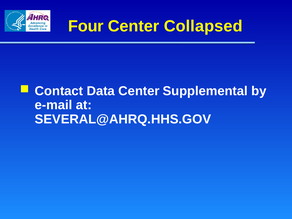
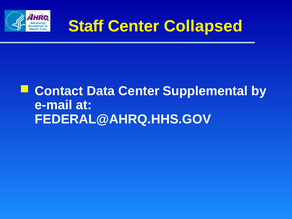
Four: Four -> Staff (86, 26)
SEVERAL@AHRQ.HHS.GOV: SEVERAL@AHRQ.HHS.GOV -> FEDERAL@AHRQ.HHS.GOV (123, 119)
